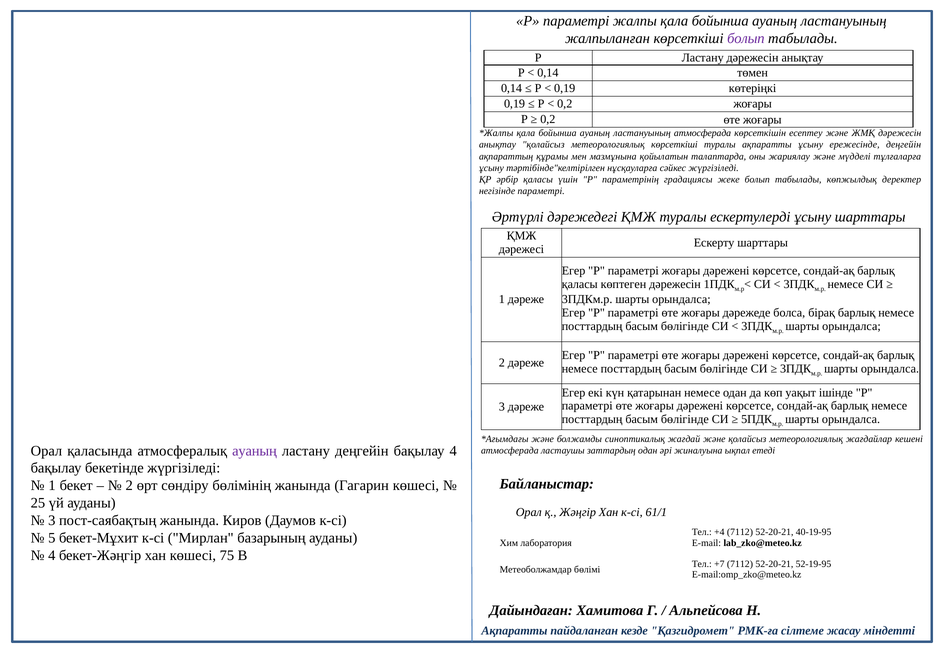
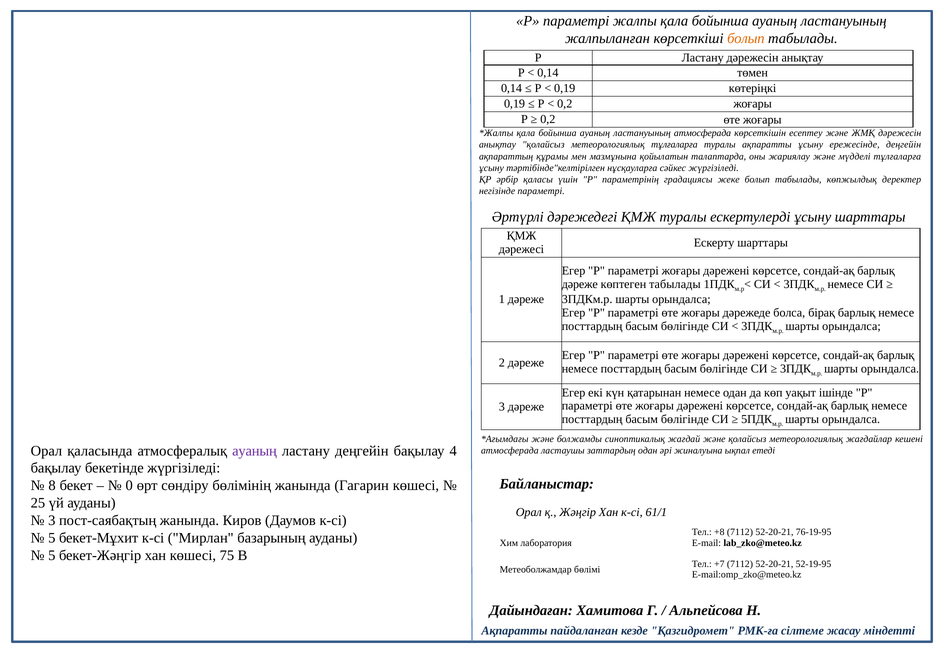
болып colour: purple -> orange (746, 39)
метеорологиялық көрсеткіші: көрсеткіші -> тұлғаларға (674, 145)
қаласы: қаласы -> дәреже (580, 284)
көптеген дәрежесін: дәрежесін -> табылады (675, 284)
1: 1 -> 8 (52, 486)
2: 2 -> 0 (129, 486)
+4: +4 -> +8 (719, 533)
40-19-95: 40-19-95 -> 76-19-95 (814, 533)
4: 4 -> 5 (52, 556)
